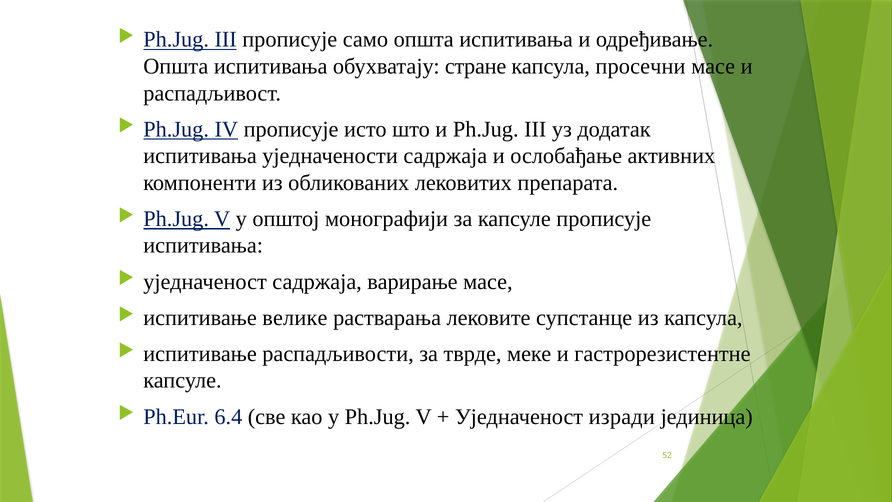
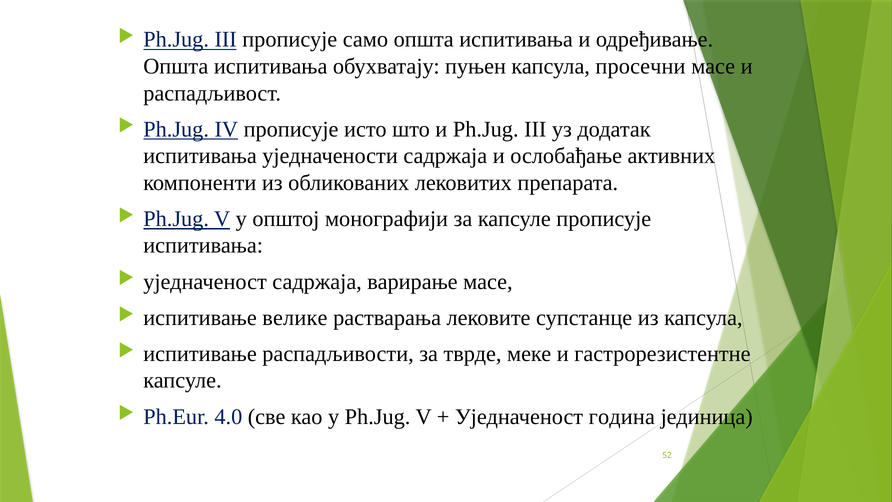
стране: стране -> пуњен (476, 66)
6.4: 6.4 -> 4.0 (228, 416)
изради: изради -> година (622, 416)
